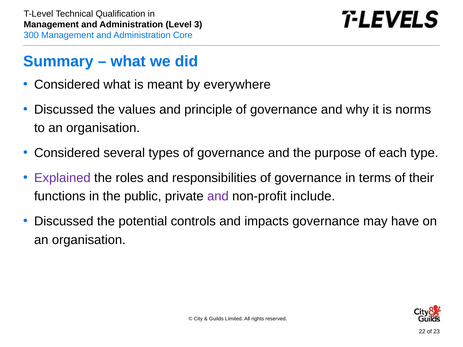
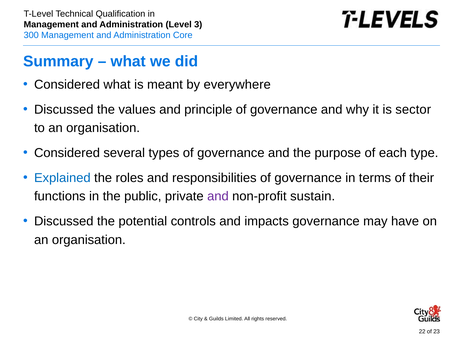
norms: norms -> sector (413, 110)
Explained colour: purple -> blue (62, 178)
include: include -> sustain (313, 197)
